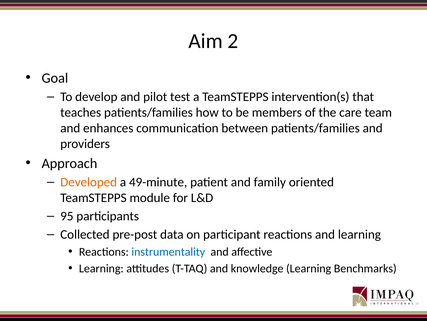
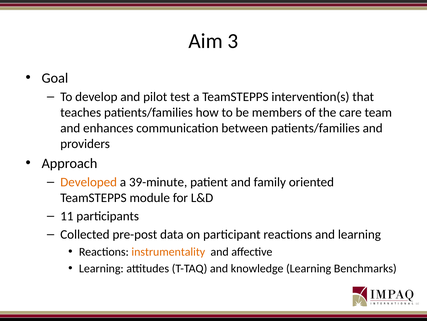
2: 2 -> 3 (233, 41)
49-minute: 49-minute -> 39-minute (158, 182)
95: 95 -> 11 (67, 216)
instrumentality colour: blue -> orange (168, 251)
